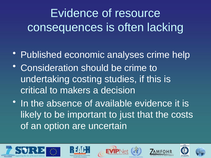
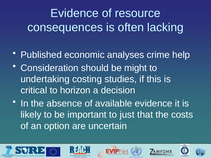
be crime: crime -> might (136, 68)
makers: makers -> horizon (75, 91)
